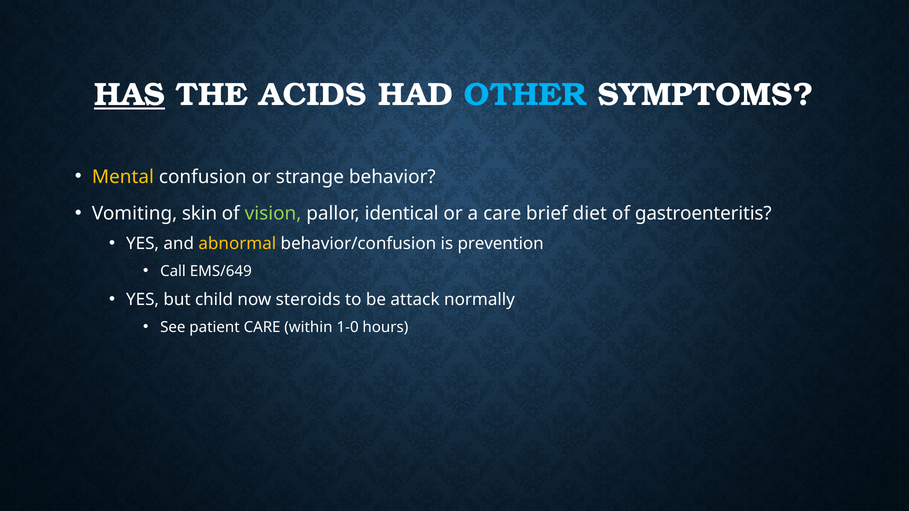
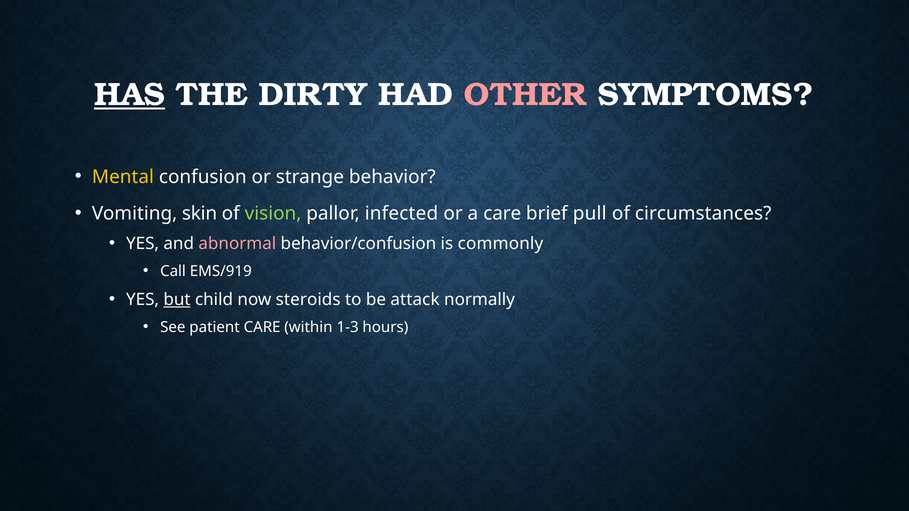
ACIDS: ACIDS -> DIRTY (313, 95)
OTHER colour: light blue -> pink (525, 95)
identical: identical -> infected (401, 214)
diet: diet -> pull (590, 214)
gastroenteritis: gastroenteritis -> circumstances (703, 214)
abnormal colour: yellow -> pink (237, 244)
prevention: prevention -> commonly (500, 244)
EMS/649: EMS/649 -> EMS/919 (221, 271)
but underline: none -> present (177, 300)
1-0: 1-0 -> 1-3 (348, 327)
